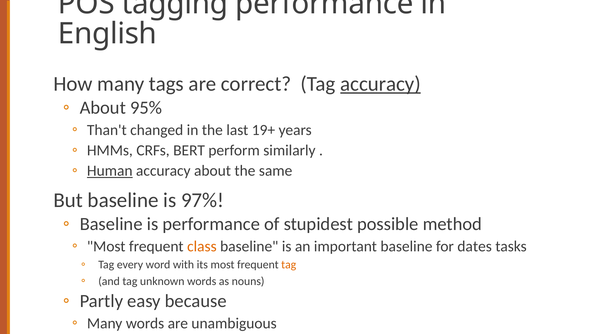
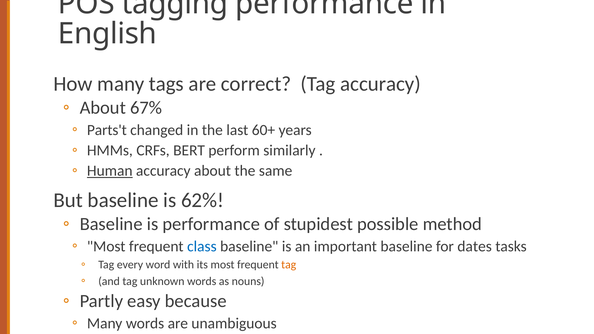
accuracy underline: present -> none (380, 84)
95%: 95% -> 67% (146, 108)
Than't: Than't -> Parts't (107, 130)
19+: 19+ -> 60+ (264, 130)
97%: 97% -> 62% (203, 200)
class colour: orange -> blue (202, 246)
